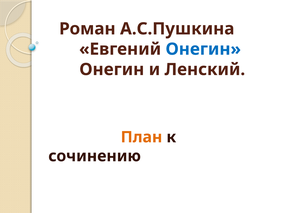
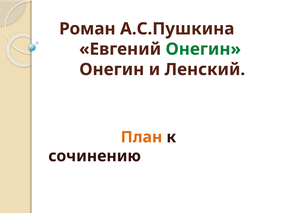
Онегин colour: blue -> green (203, 49)
